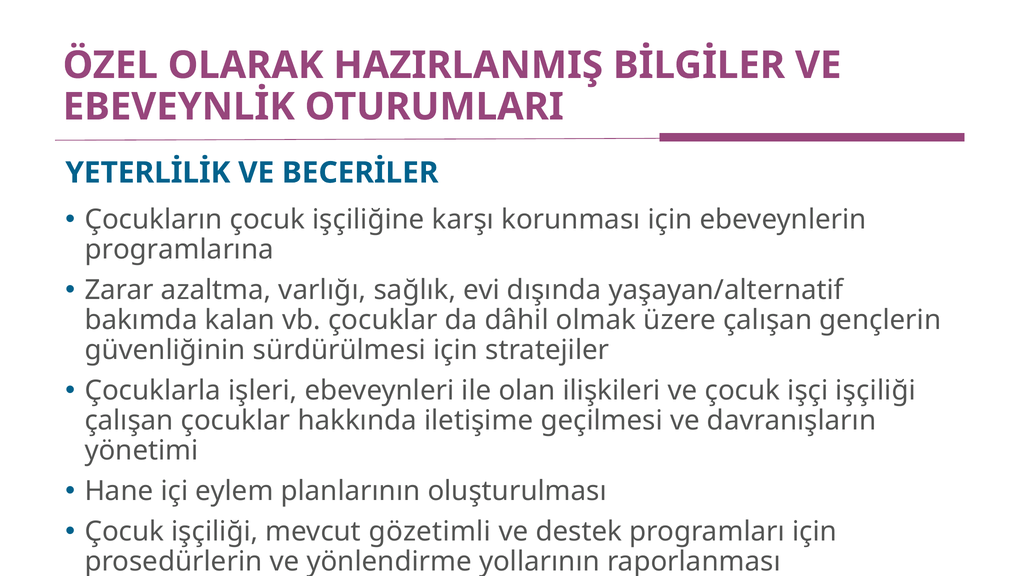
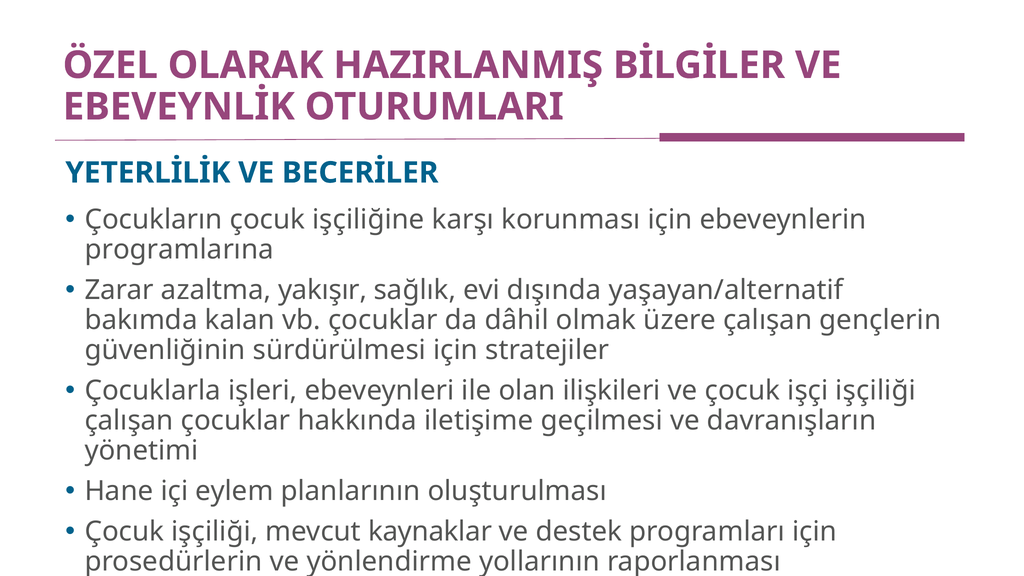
varlığı: varlığı -> yakışır (323, 290)
gözetimli: gözetimli -> kaynaklar (430, 532)
